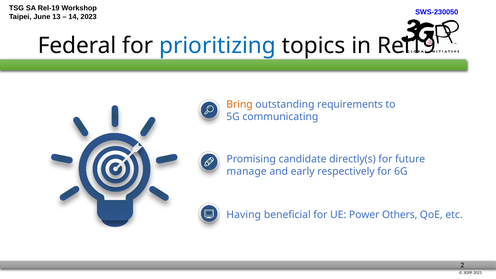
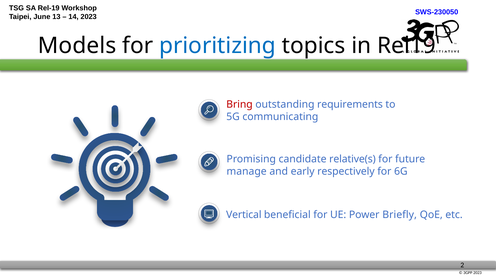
Federal: Federal -> Models (77, 46)
Bring colour: orange -> red (239, 104)
directly(s: directly(s -> relative(s (352, 159)
Having: Having -> Vertical (244, 215)
Others: Others -> Briefly (400, 215)
